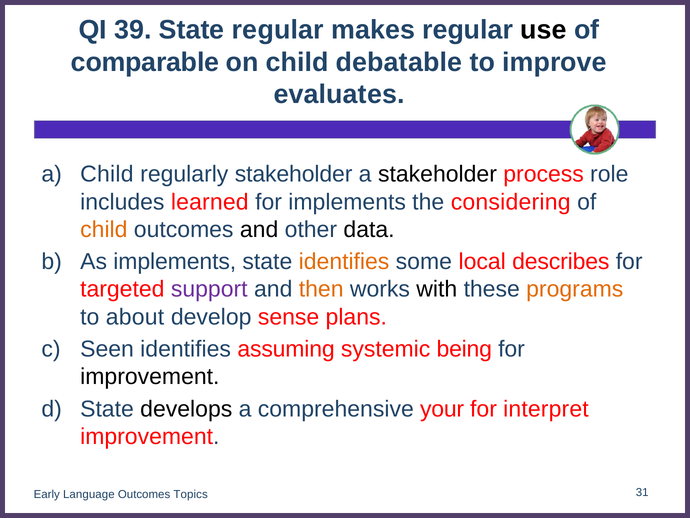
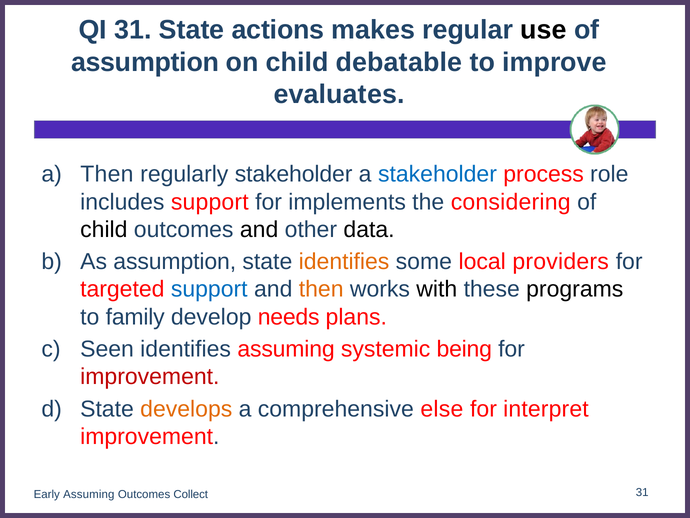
QI 39: 39 -> 31 (133, 30)
State regular: regular -> actions (278, 30)
comparable: comparable -> assumption (145, 62)
a Child: Child -> Then (107, 174)
stakeholder colour: black -> blue (438, 174)
includes learned: learned -> support (210, 202)
child colour: orange -> black (104, 229)
As implements: implements -> assumption (175, 262)
describes: describes -> providers (561, 262)
support colour: purple -> blue (209, 289)
programs colour: orange -> black (575, 289)
about: about -> family (135, 317)
sense: sense -> needs (289, 317)
improvement colour: black -> red (150, 376)
develops colour: black -> orange (186, 409)
your: your -> else (442, 409)
Early Language: Language -> Assuming (89, 494)
Topics: Topics -> Collect (191, 494)
